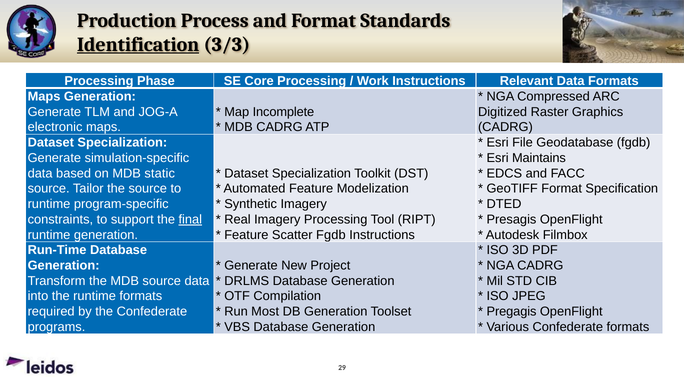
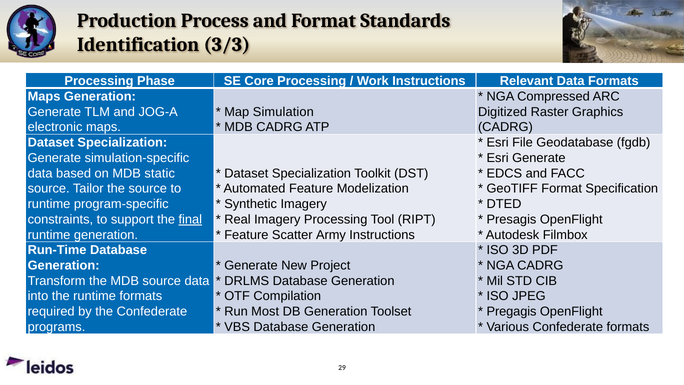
Identification underline: present -> none (138, 44)
Incomplete: Incomplete -> Simulation (283, 112)
Esri Maintains: Maintains -> Generate (539, 158)
Scatter Fgdb: Fgdb -> Army (331, 235)
